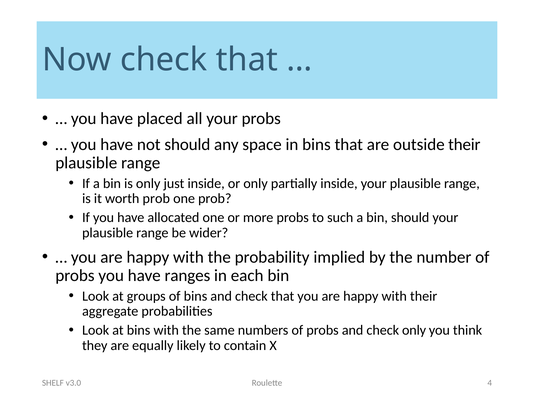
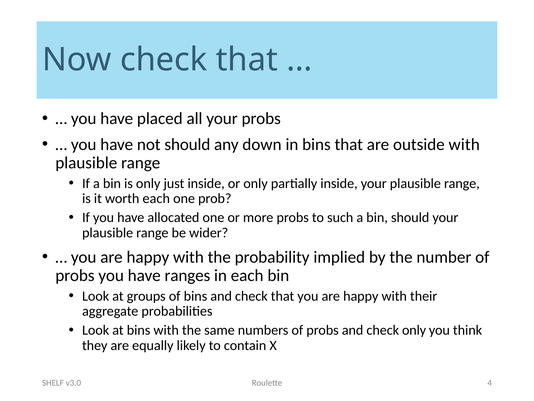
space: space -> down (262, 144)
outside their: their -> with (464, 144)
worth prob: prob -> each (156, 198)
